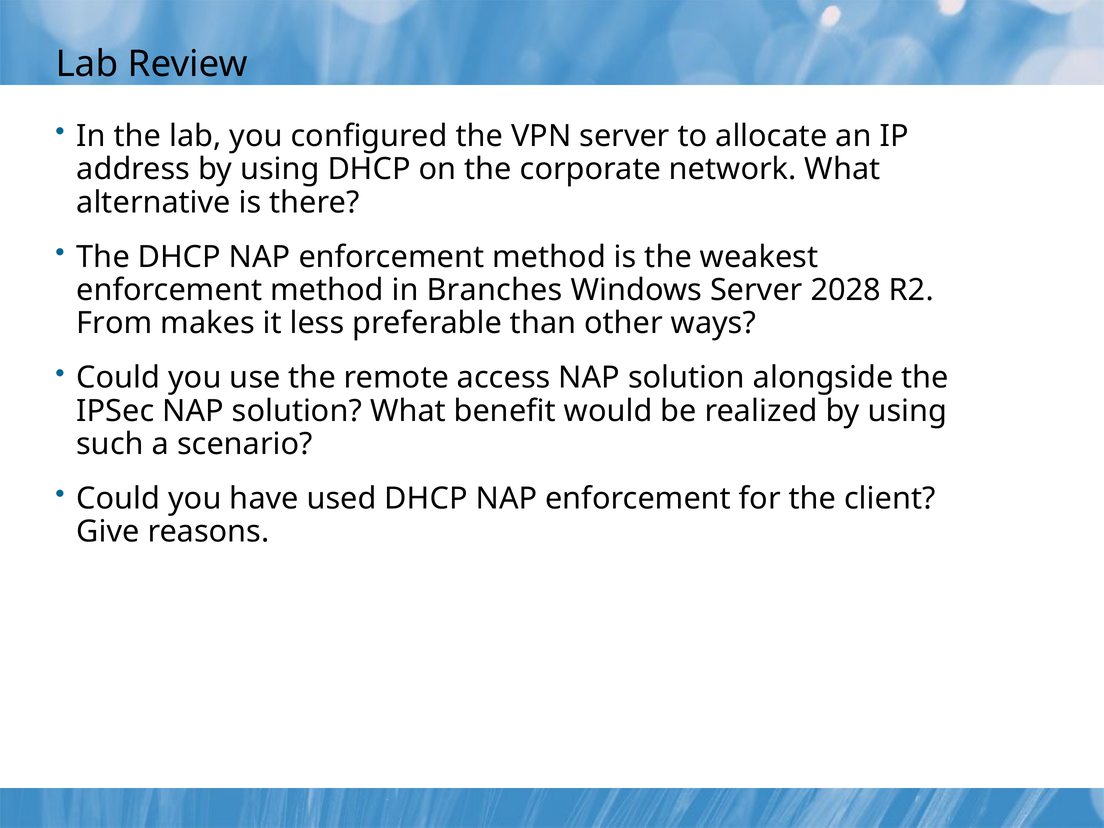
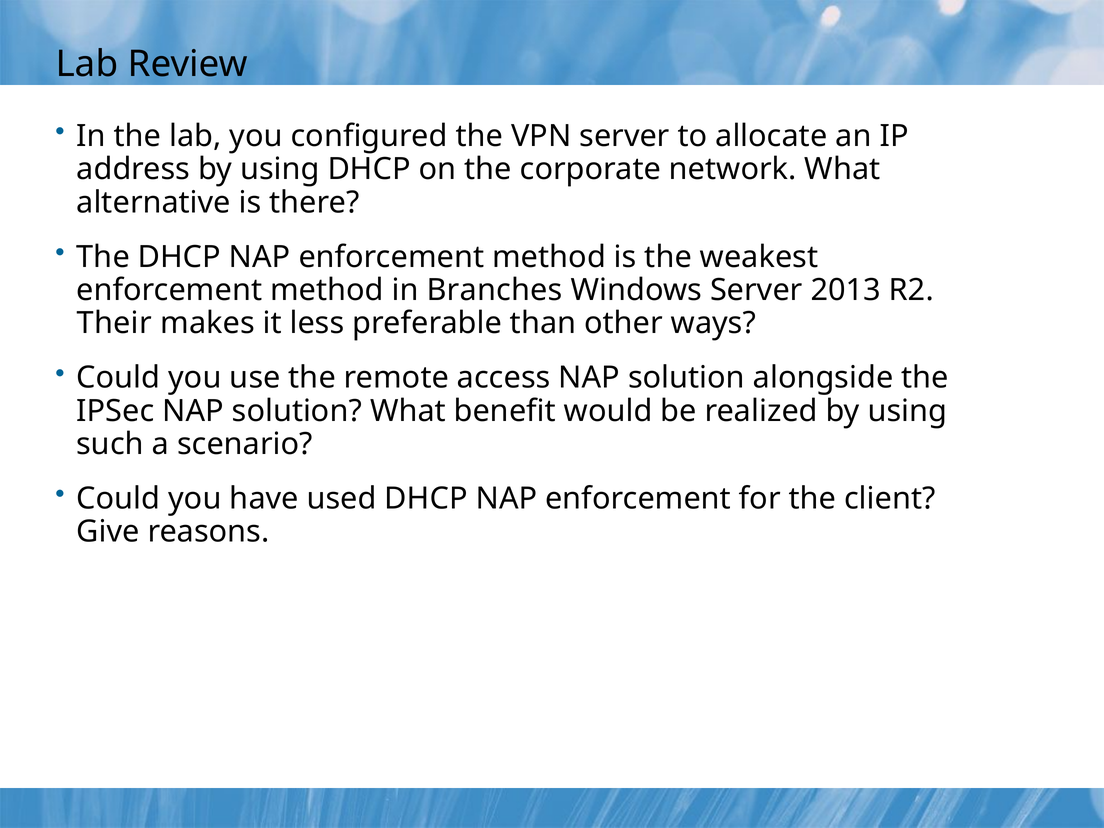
2028: 2028 -> 2013 (846, 290)
From: From -> Their (114, 323)
